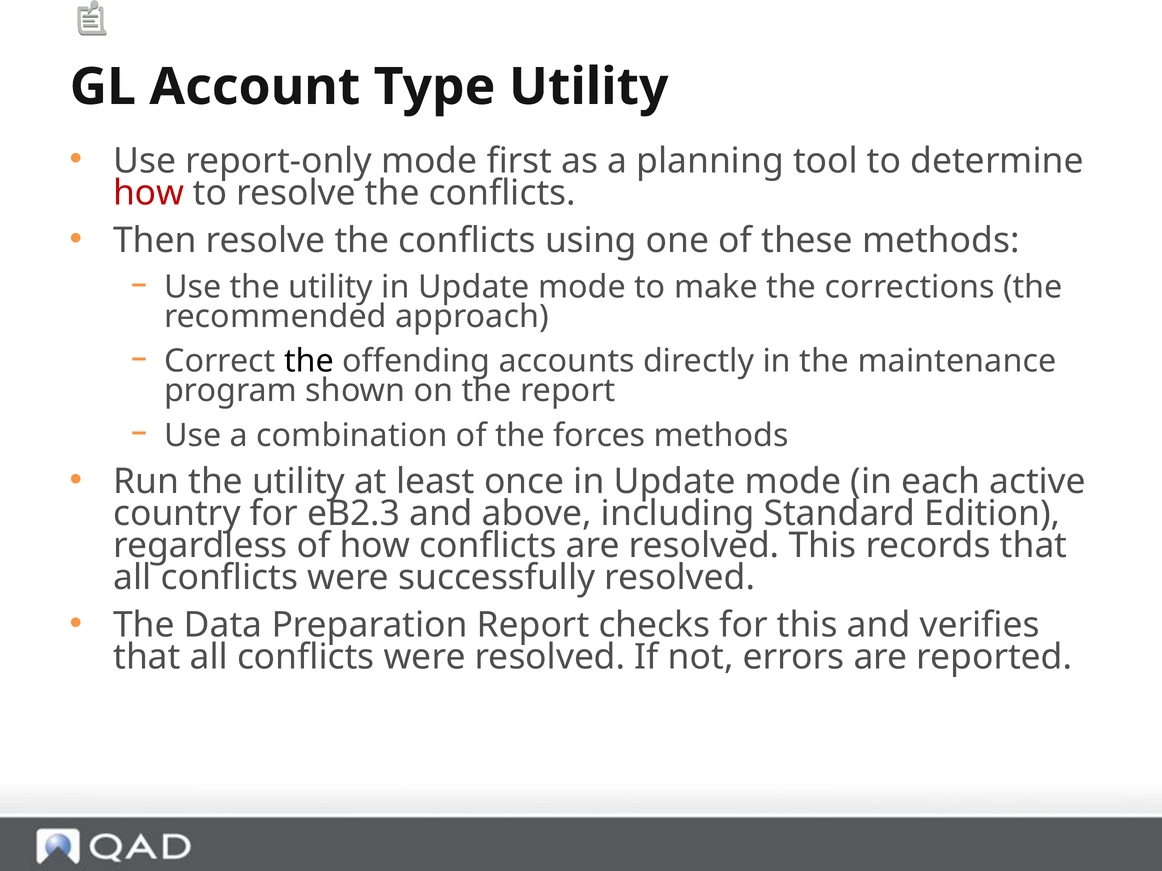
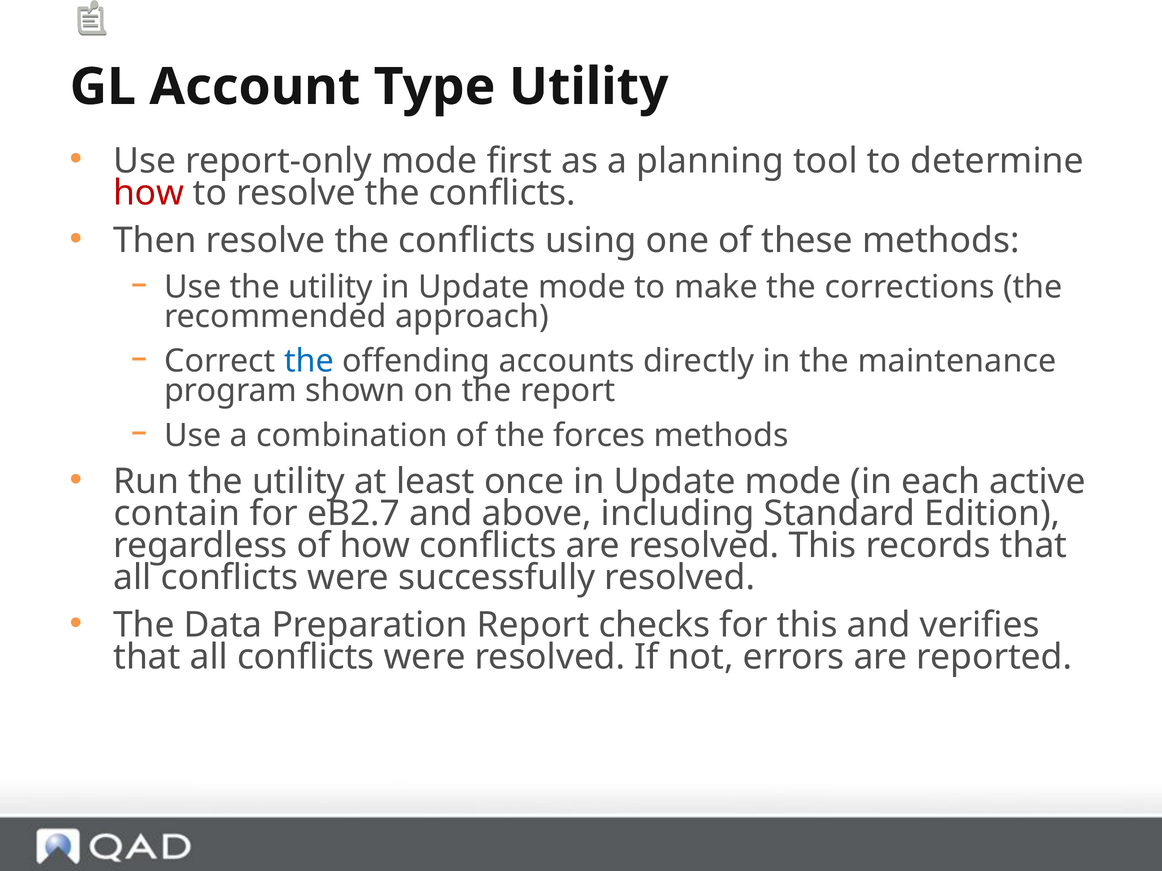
the colour: black -> blue (309, 362)
country: country -> contain (177, 514)
eB2.3: eB2.3 -> eB2.7 (354, 514)
